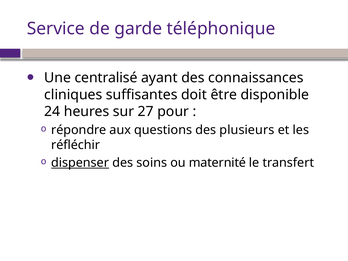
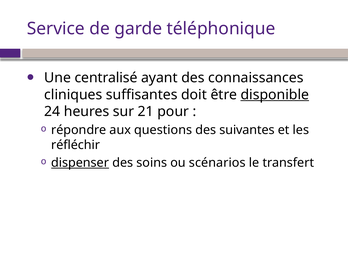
disponible underline: none -> present (275, 95)
27: 27 -> 21 (146, 111)
plusieurs: plusieurs -> suivantes (247, 130)
maternité: maternité -> scénarios (217, 163)
